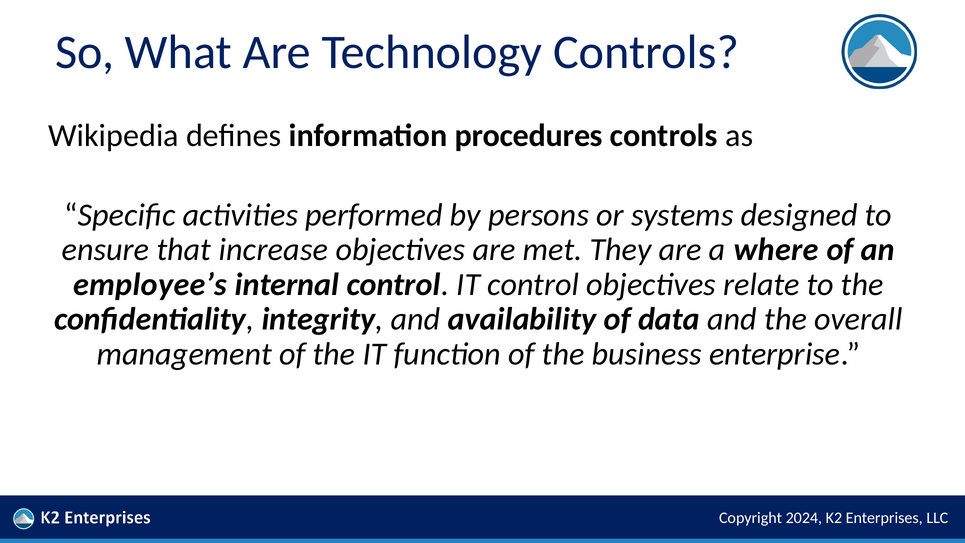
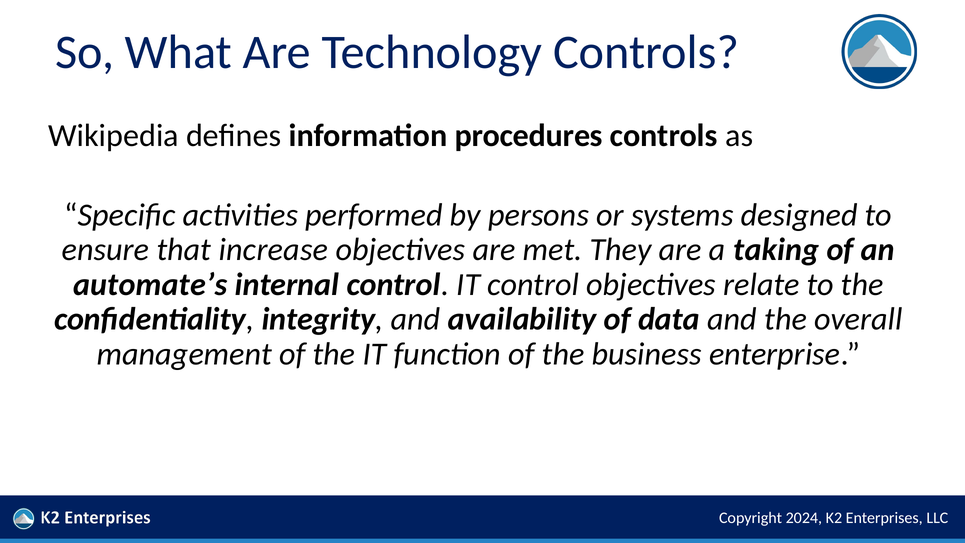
where: where -> taking (776, 250)
employee’s: employee’s -> automate’s (150, 284)
